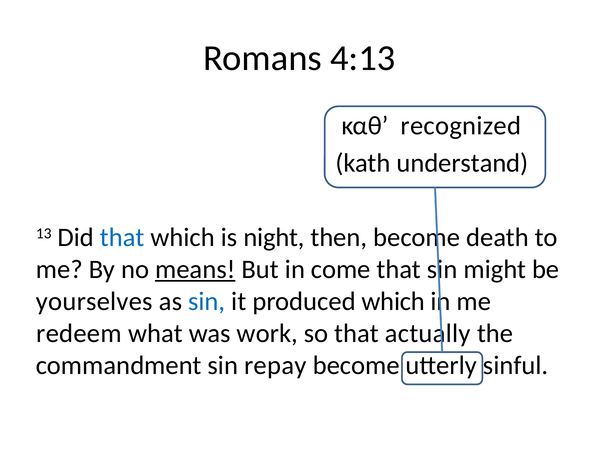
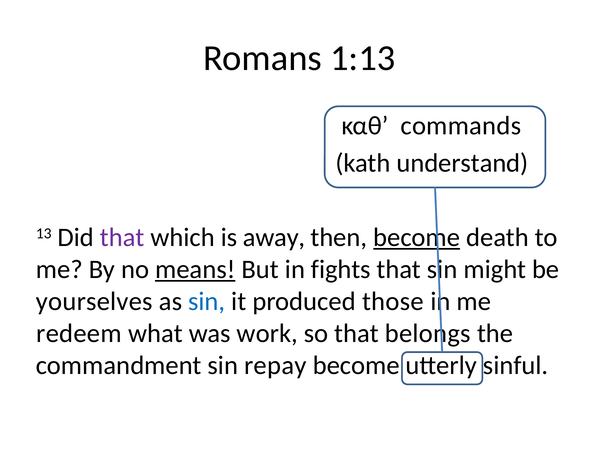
4:13: 4:13 -> 1:13 (363, 58)
recognized: recognized -> commands (461, 126)
that colour: blue -> purple (122, 238)
night: night -> away (274, 238)
become underline: none -> present (417, 238)
come: come -> fights (341, 270)
produced which: which -> those (393, 302)
actually: actually -> belongs (428, 334)
